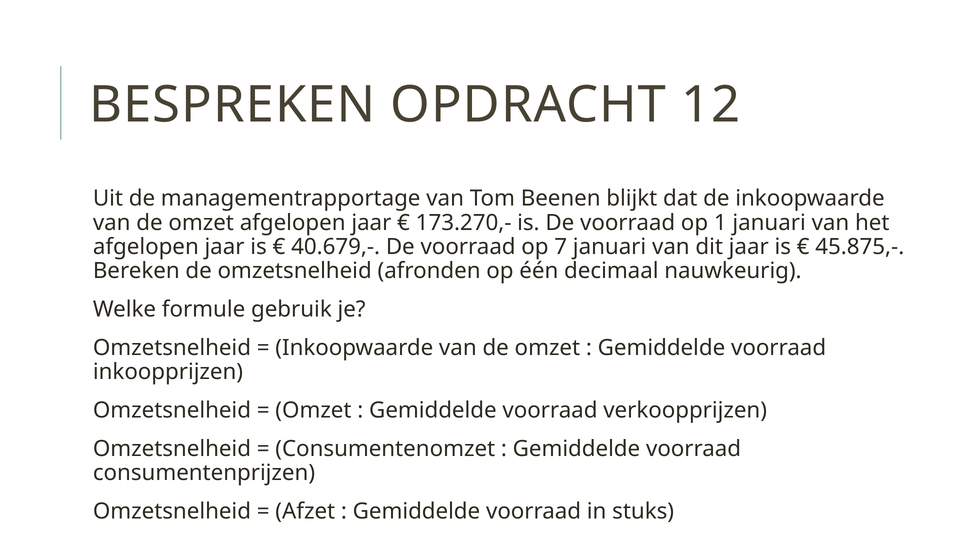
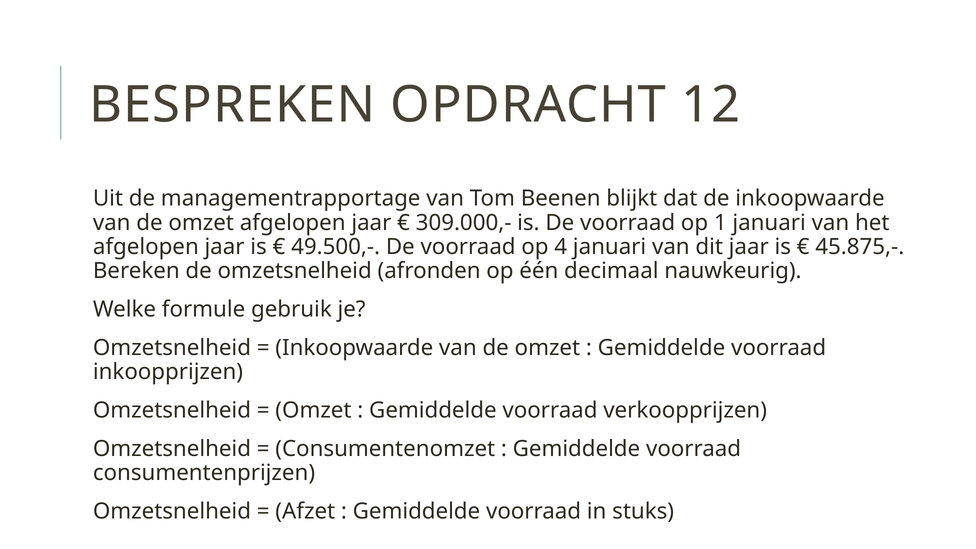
173.270,-: 173.270,- -> 309.000,- (464, 223)
40.679,-: 40.679,- -> 49.500,- (336, 247)
7: 7 -> 4 (561, 247)
